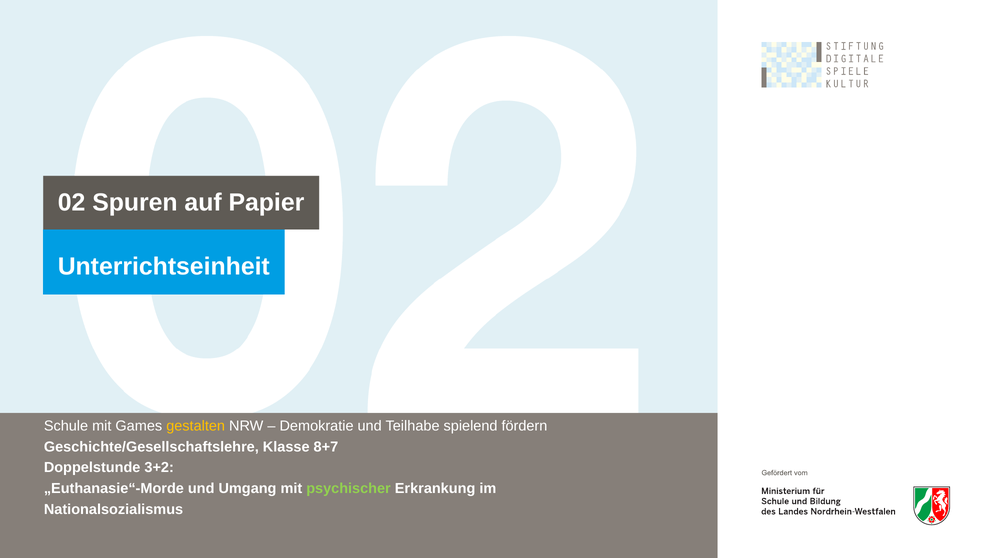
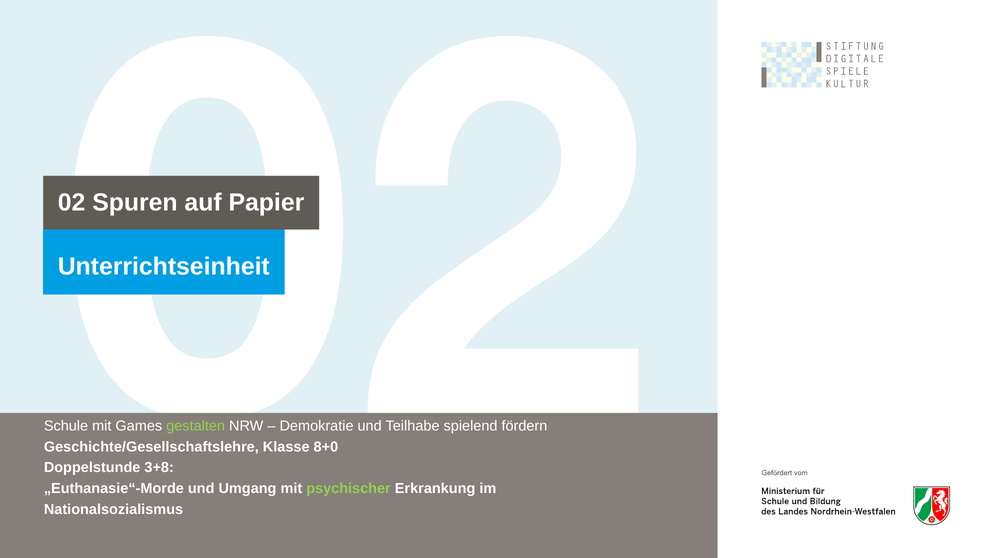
gestalten colour: yellow -> light green (196, 426)
8+7: 8+7 -> 8+0 (326, 447)
3+2: 3+2 -> 3+8 (159, 468)
